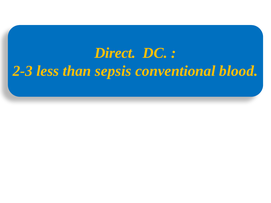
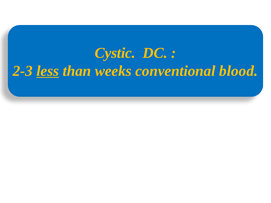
Direct: Direct -> Cystic (115, 53)
less underline: none -> present (48, 71)
sepsis: sepsis -> weeks (113, 71)
